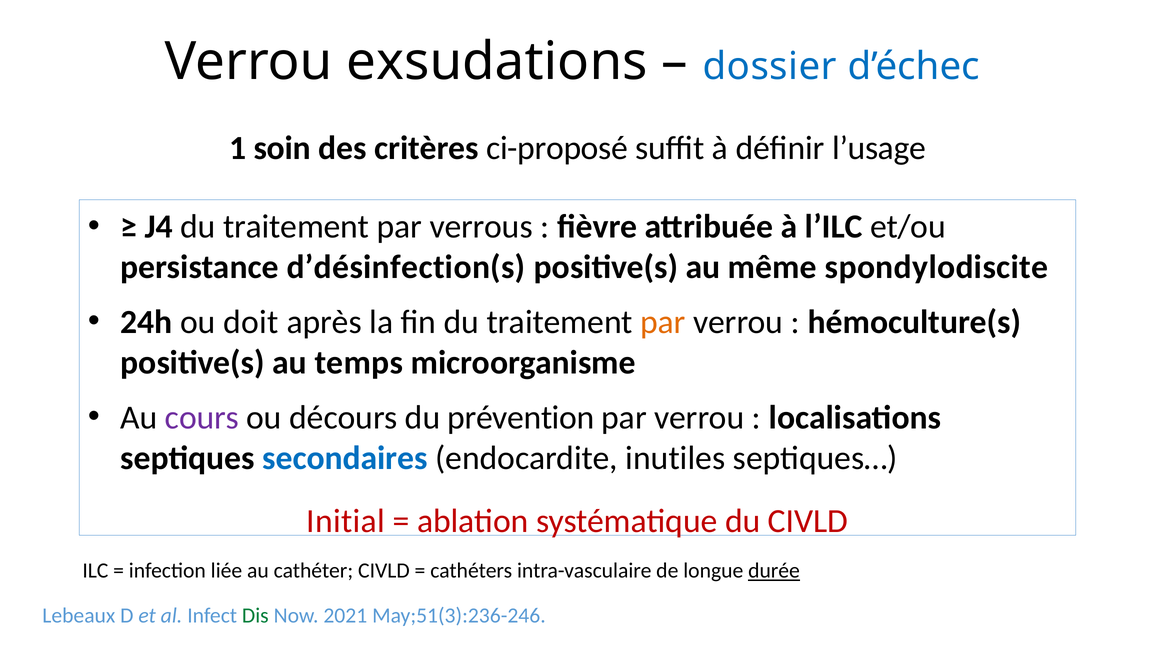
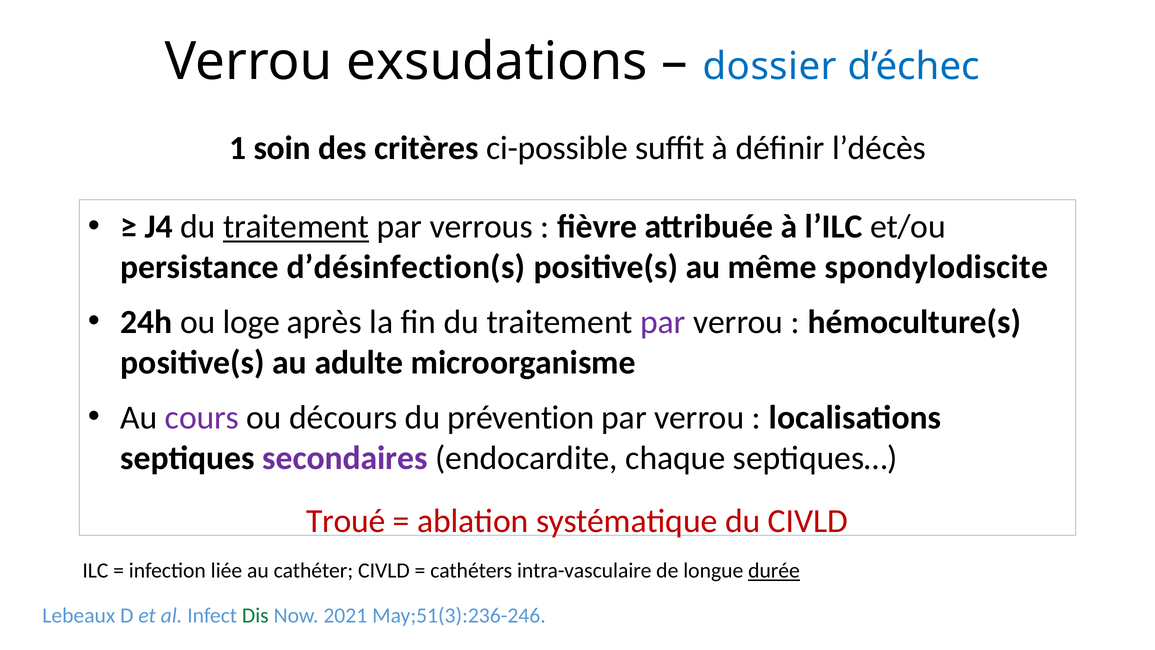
ci-proposé: ci-proposé -> ci-possible (557, 148)
l’usage: l’usage -> l’décès (879, 148)
traitement underline: none -> present (296, 227)
doit: doit -> loge (251, 322)
par colour: orange -> purple (663, 322)
temps: temps -> adulte (359, 362)
secondaires colour: blue -> purple (345, 458)
inutiles: inutiles -> chaque (675, 458)
Initial: Initial -> Troué (346, 521)
